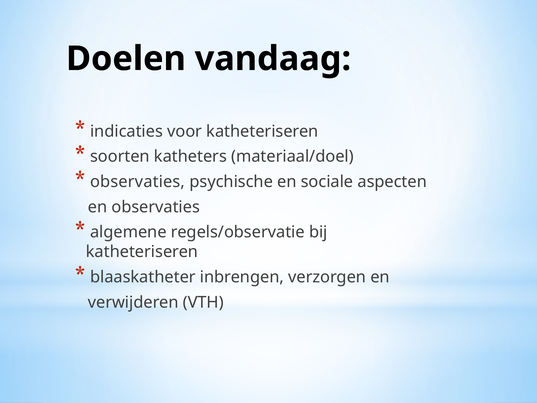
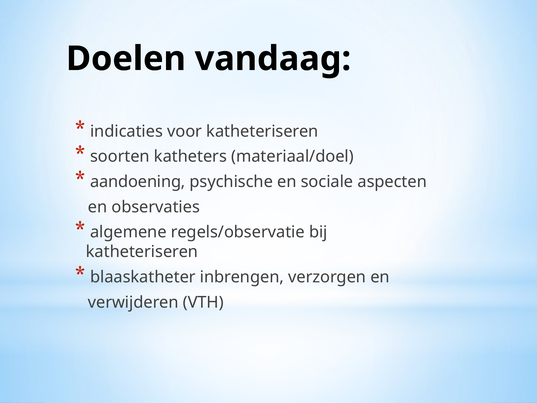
observaties: observaties -> aandoening (138, 182)
